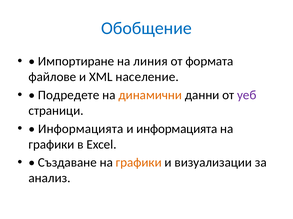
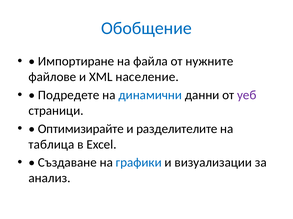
линия: линия -> файла (151, 61)
формата: формата -> нужните (209, 61)
динамични colour: orange -> blue (150, 95)
Информацията: Информацията -> Оптимизирайте (81, 129)
и информацията: информацията -> разделителите (177, 129)
графики: графики -> таблица (51, 145)
графики colour: orange -> blue (139, 163)
